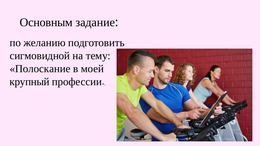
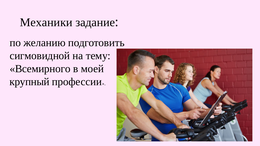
Основным: Основным -> Механики (46, 22)
Полоскание: Полоскание -> Всемирного (40, 69)
